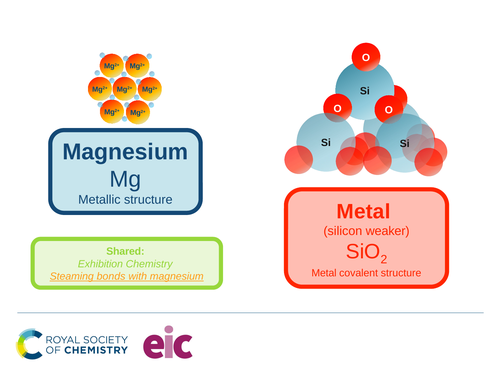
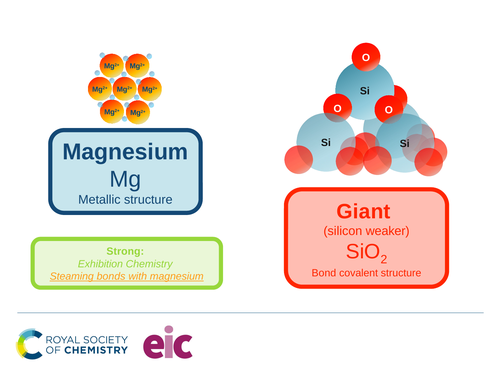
Metal: Metal -> Giant (364, 211)
Shared: Shared -> Strong (125, 251)
Metal: Metal -> Bond (324, 273)
